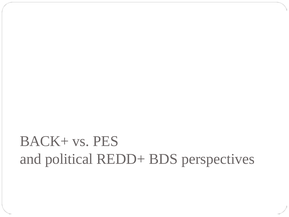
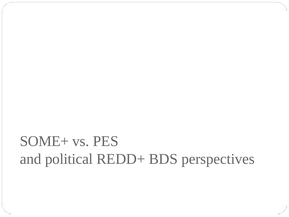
BACK+: BACK+ -> SOME+ (44, 141)
